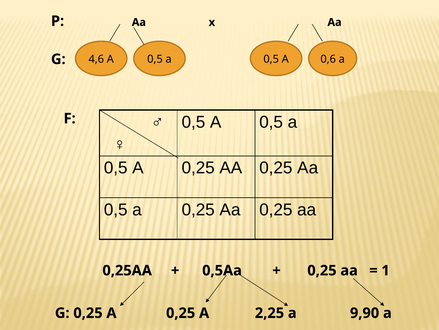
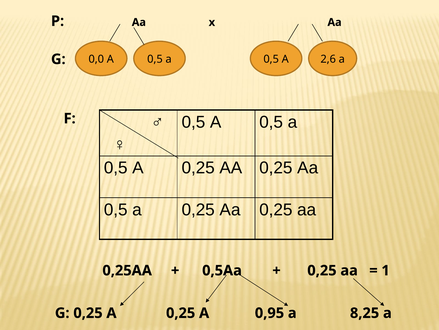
4,6: 4,6 -> 0,0 (96, 59)
0,6: 0,6 -> 2,6 (328, 59)
2,25: 2,25 -> 0,95 (269, 312)
9,90: 9,90 -> 8,25 (365, 312)
